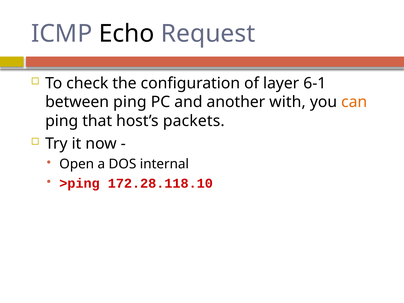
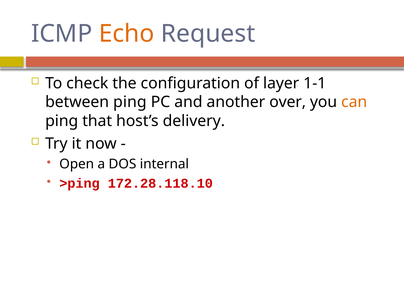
Echo colour: black -> orange (127, 34)
6-1: 6-1 -> 1-1 (315, 83)
with: with -> over (288, 102)
packets: packets -> delivery (194, 121)
